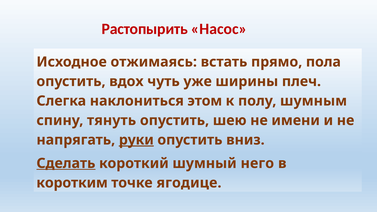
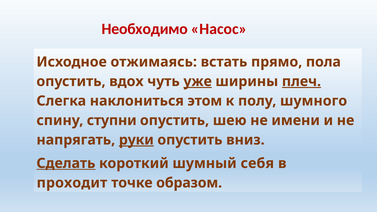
Растопырить: Растопырить -> Необходимо (145, 29)
уже underline: none -> present (198, 81)
плеч underline: none -> present (301, 81)
шумным: шумным -> шумного (314, 101)
тянуть: тянуть -> ступни (112, 120)
него: него -> себя (257, 163)
коротким: коротким -> проходит (72, 183)
ягодице: ягодице -> образом (189, 183)
